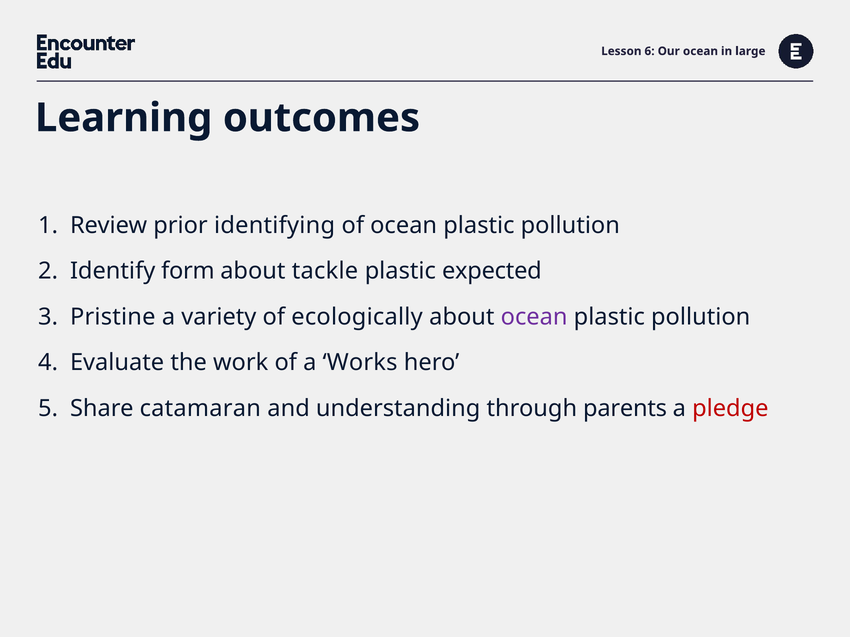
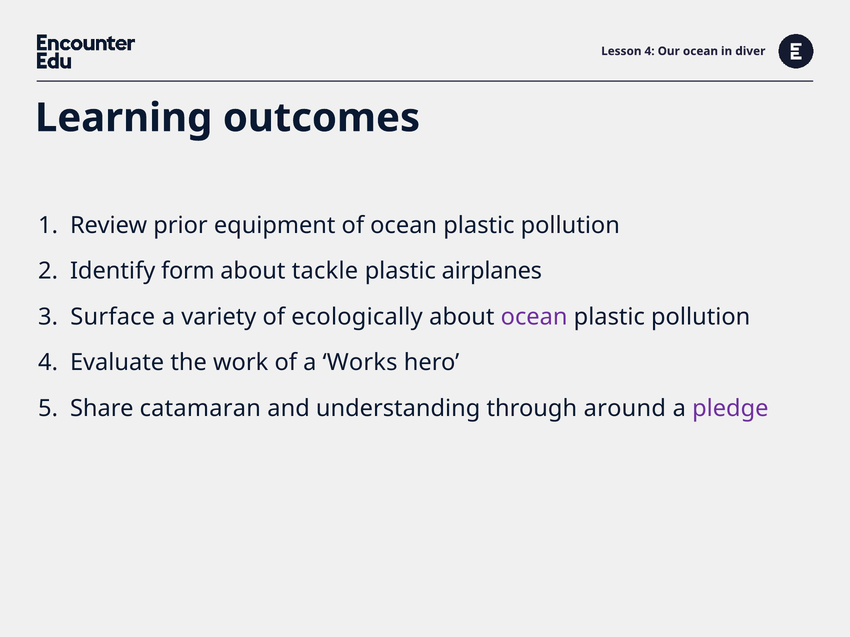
Lesson 6: 6 -> 4 (650, 51)
large: large -> diver (750, 51)
identifying: identifying -> equipment (275, 225)
expected: expected -> airplanes (492, 271)
Pristine: Pristine -> Surface (113, 317)
parents: parents -> around (625, 409)
pledge colour: red -> purple (730, 409)
